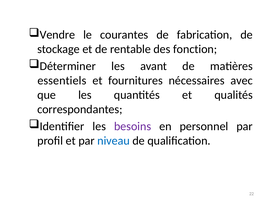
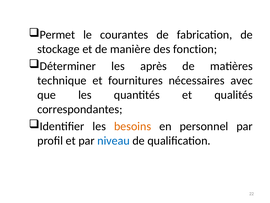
Vendre: Vendre -> Permet (57, 35)
rentable: rentable -> manière (130, 49)
avant: avant -> après (154, 66)
essentiels: essentiels -> technique (62, 80)
besoins colour: purple -> orange (133, 126)
